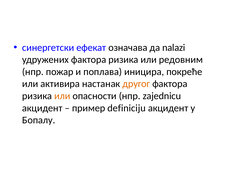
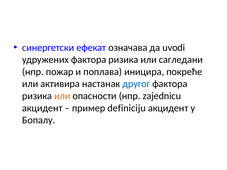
nalazi: nalazi -> uvodi (174, 48)
редовним: редовним -> сагледани (181, 60)
другог colour: orange -> blue (136, 84)
